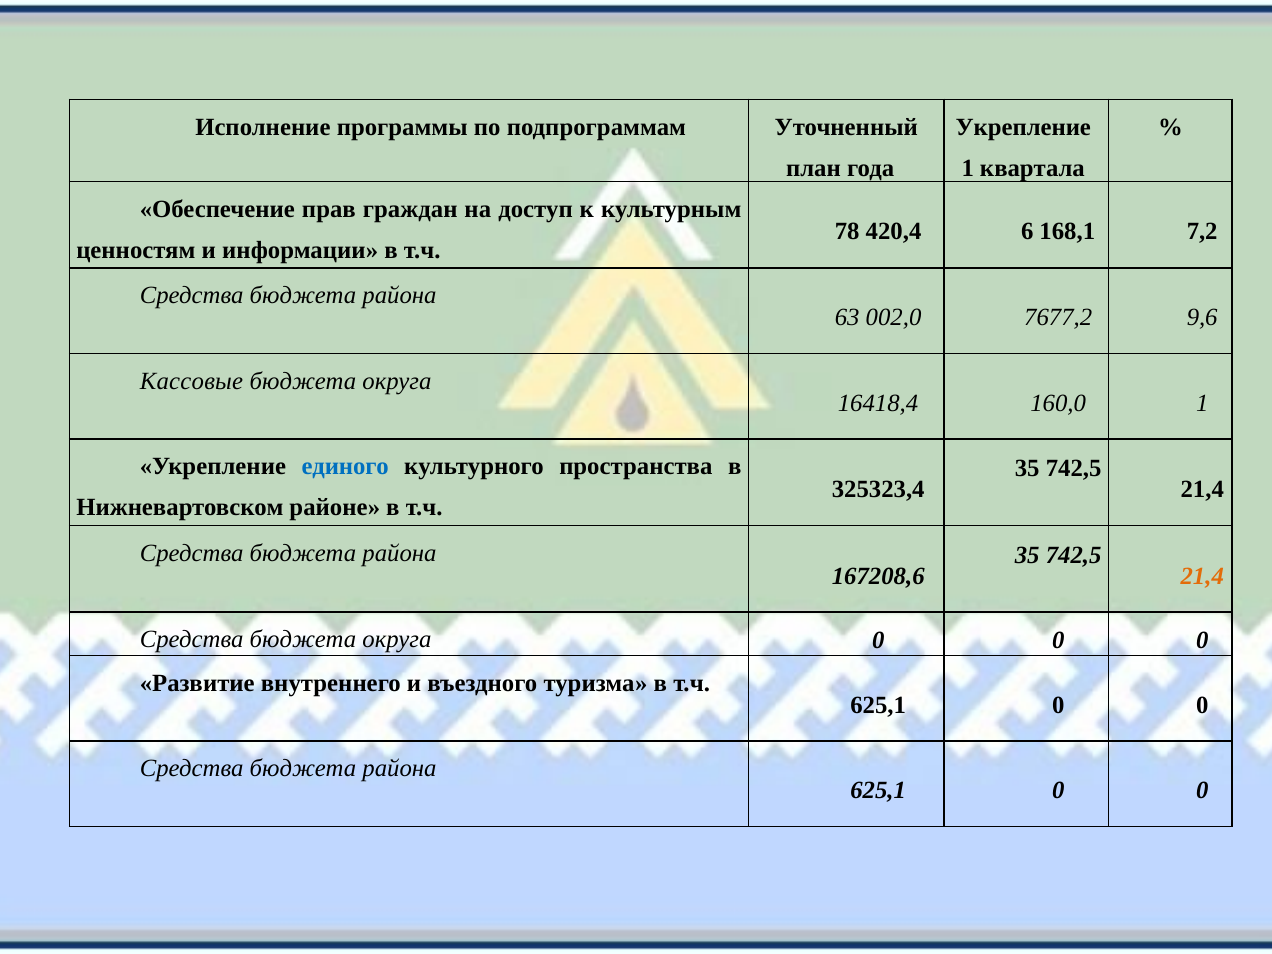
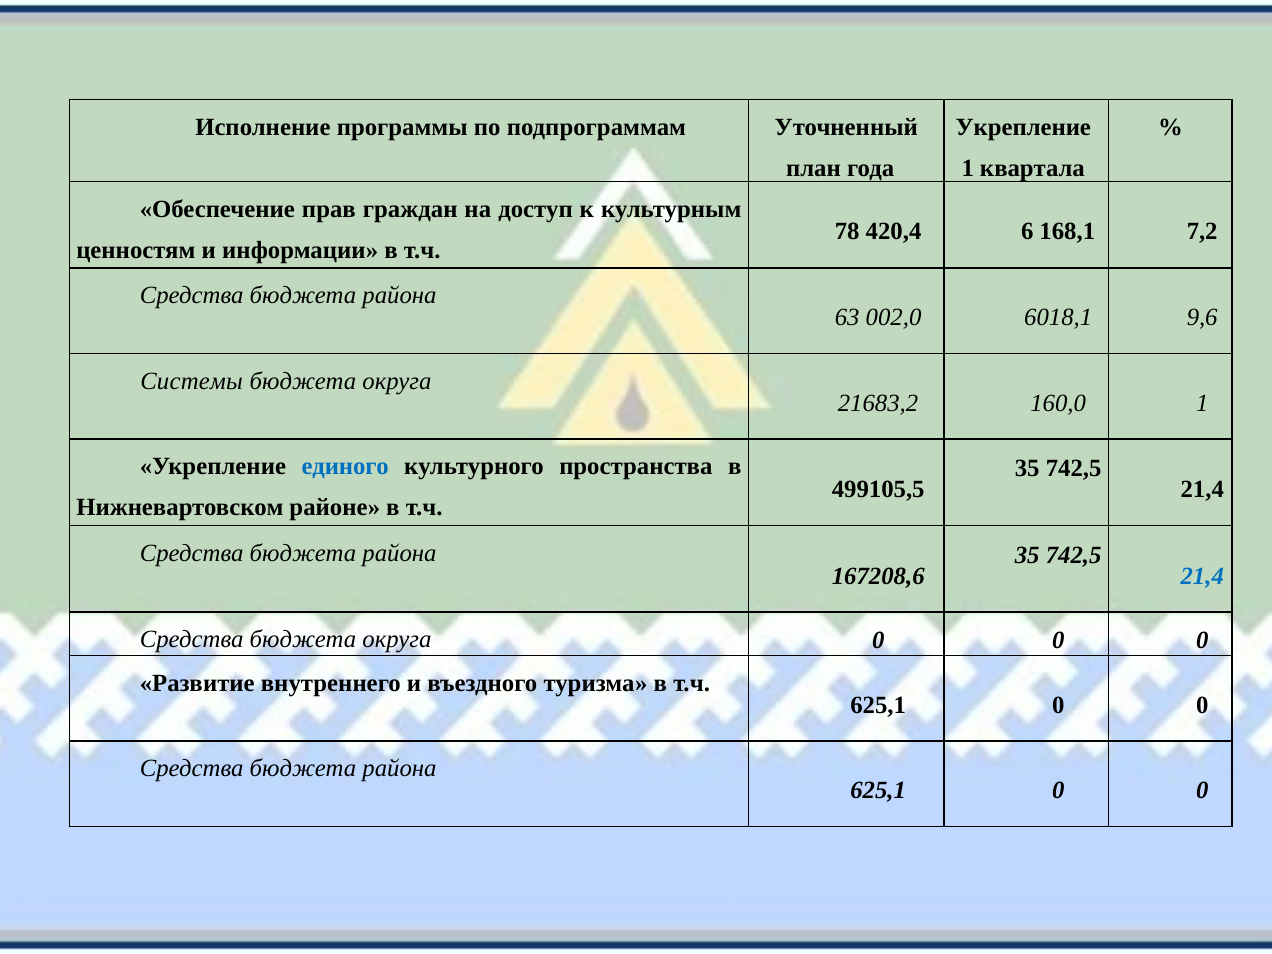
7677,2: 7677,2 -> 6018,1 (1058, 318)
Кассовые: Кассовые -> Системы (192, 381)
16418,4: 16418,4 -> 21683,2 (878, 403)
325323,4: 325323,4 -> 499105,5 (878, 489)
21,4 colour: orange -> blue (1202, 576)
